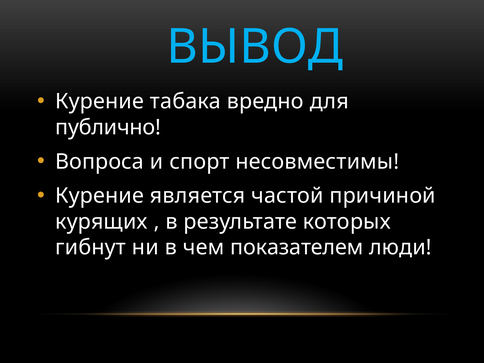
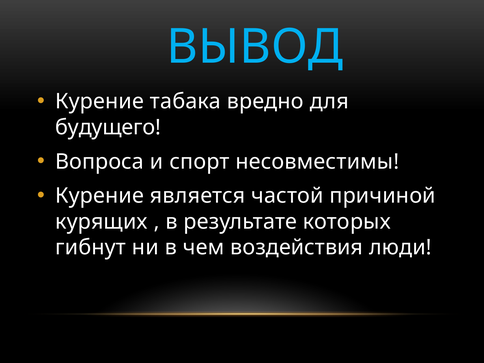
публично: публично -> будущего (108, 127)
показателем: показателем -> воздействия (297, 247)
